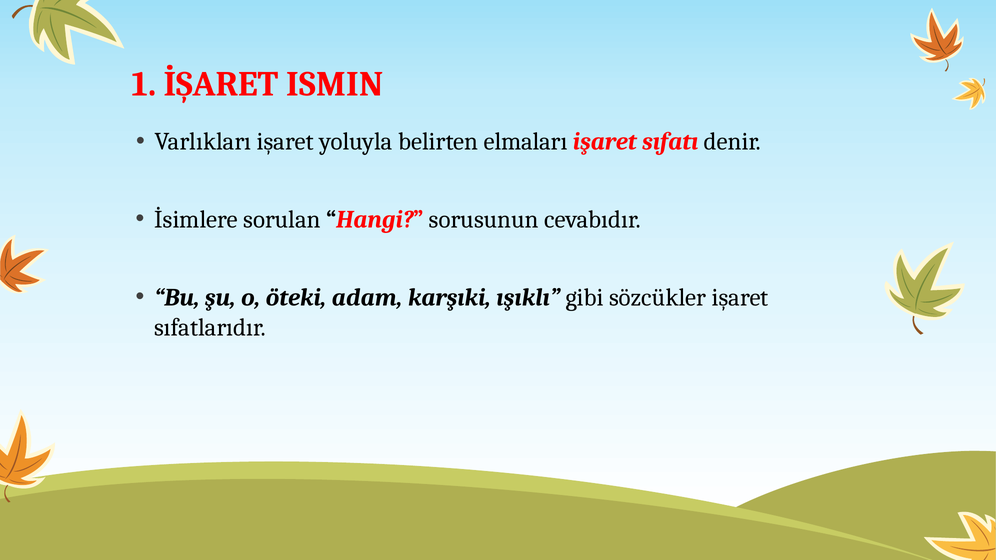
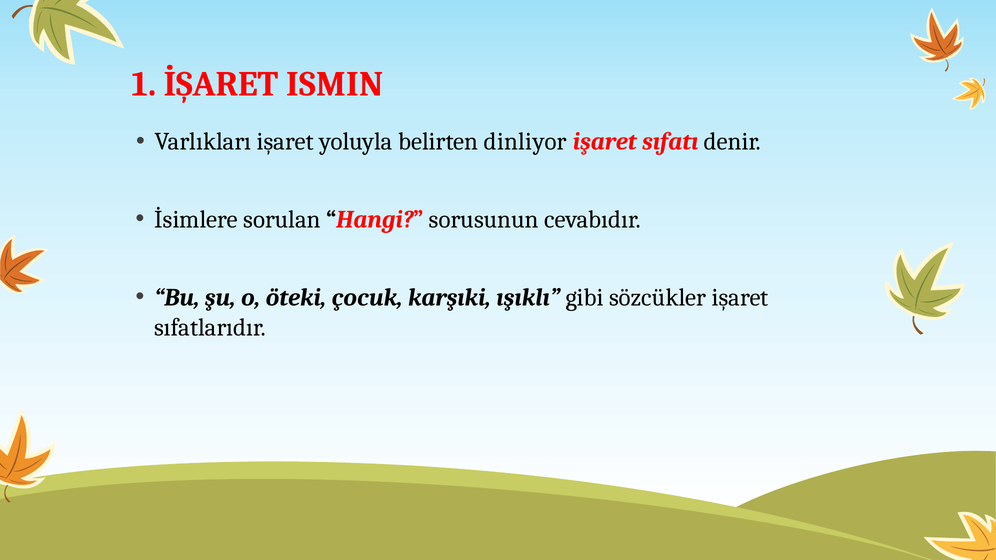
elmaları: elmaları -> dinliyor (525, 142)
adam: adam -> çocuk (367, 298)
